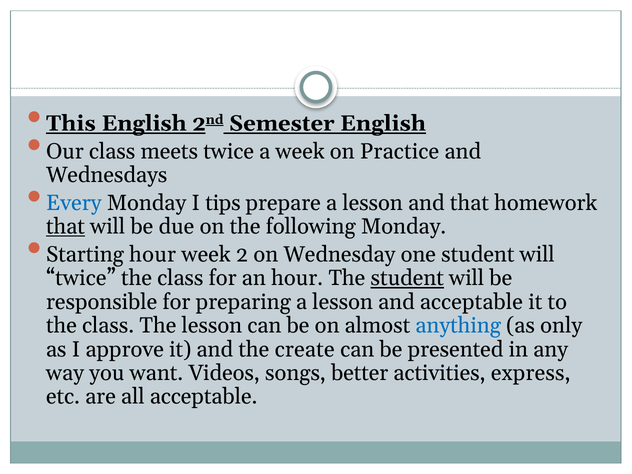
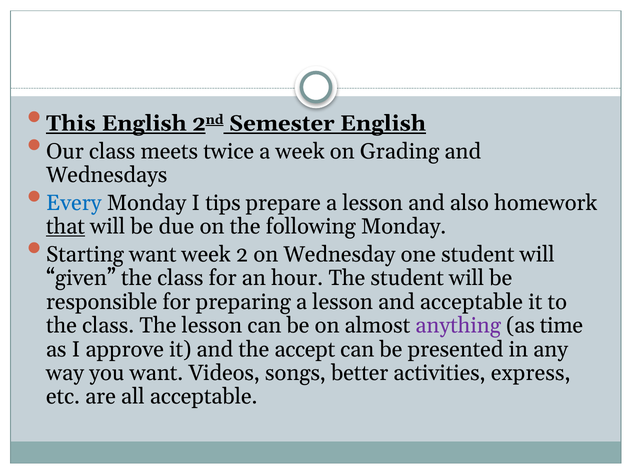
Practice: Practice -> Grading (400, 151)
and that: that -> also (469, 203)
Starting hour: hour -> want (153, 255)
twice: twice -> given (81, 278)
student underline: present -> none (407, 278)
anything colour: blue -> purple (458, 326)
only: only -> time (561, 326)
create: create -> accept (305, 349)
